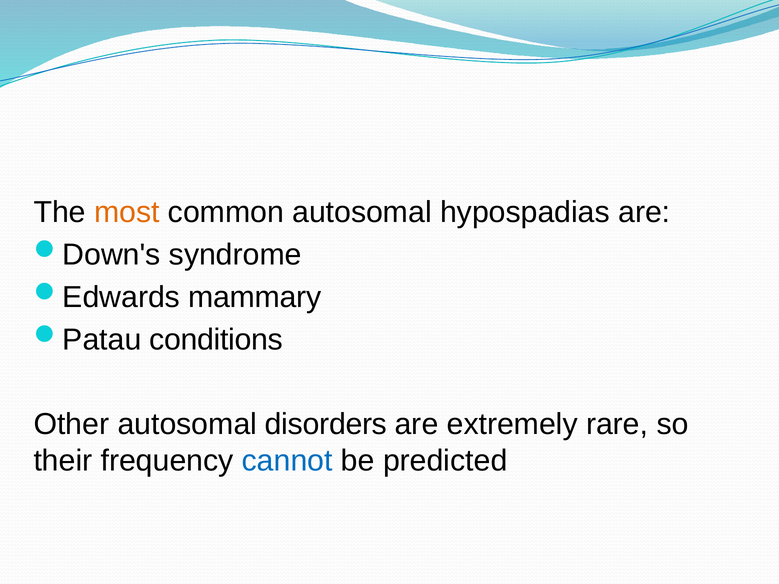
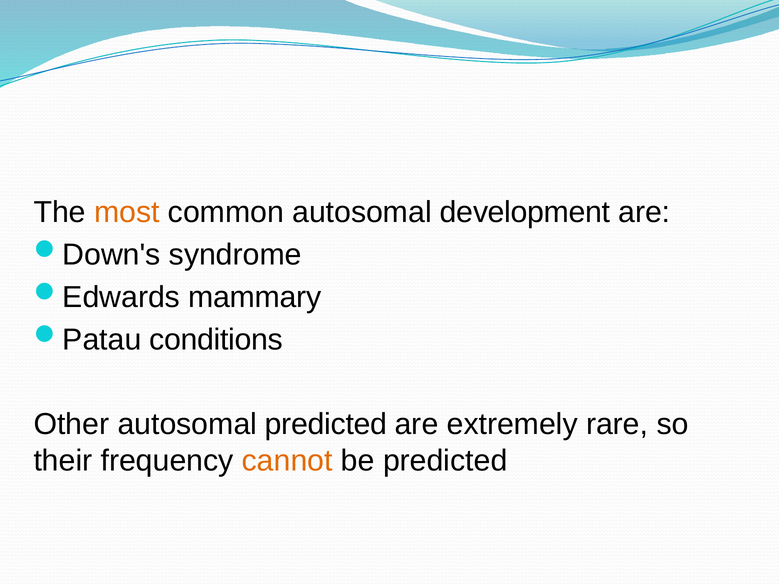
hypospadias: hypospadias -> development (525, 212)
autosomal disorders: disorders -> predicted (326, 425)
cannot colour: blue -> orange (287, 461)
